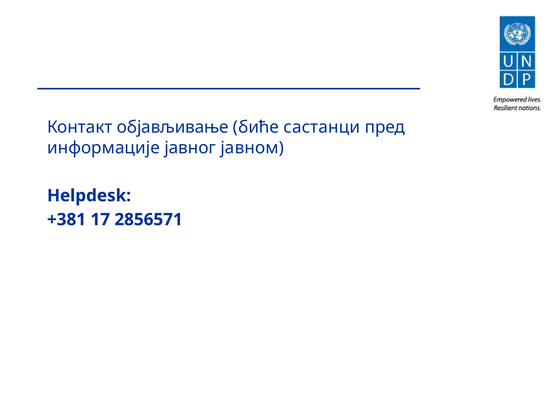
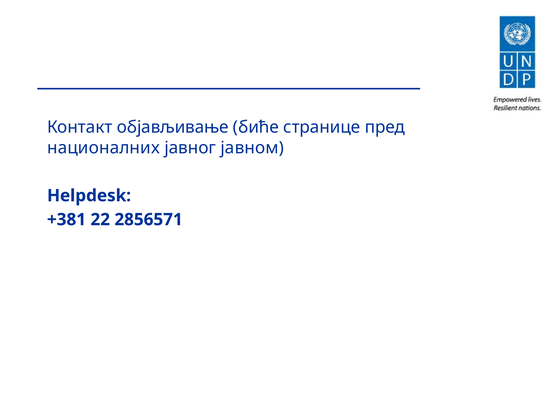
састанци: састанци -> странице (322, 127)
информације: информације -> националних (103, 148)
17: 17 -> 22 (100, 220)
